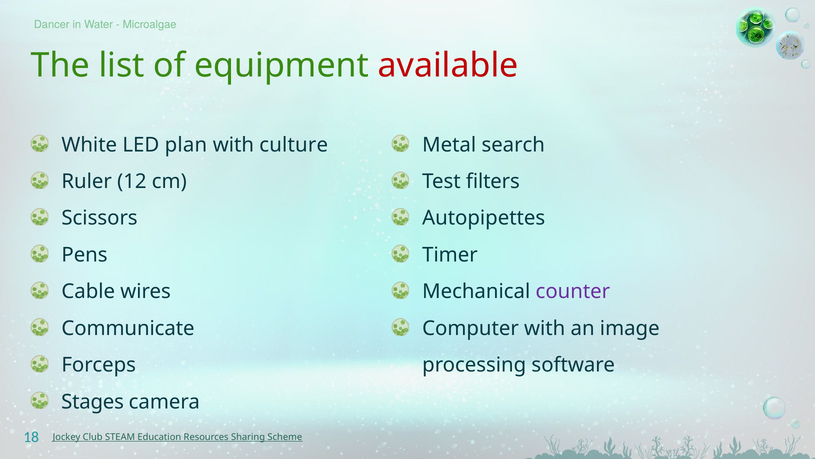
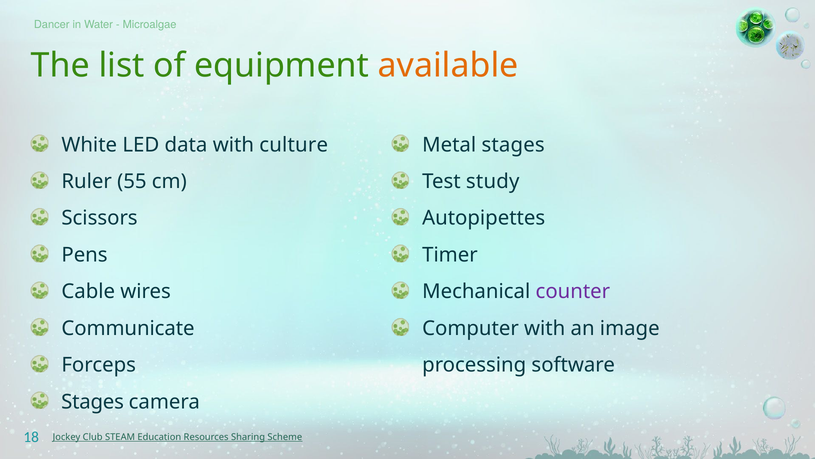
available colour: red -> orange (448, 65)
plan: plan -> data (186, 145)
Metal search: search -> stages (513, 145)
12: 12 -> 55 (132, 181)
filters: filters -> study (493, 181)
